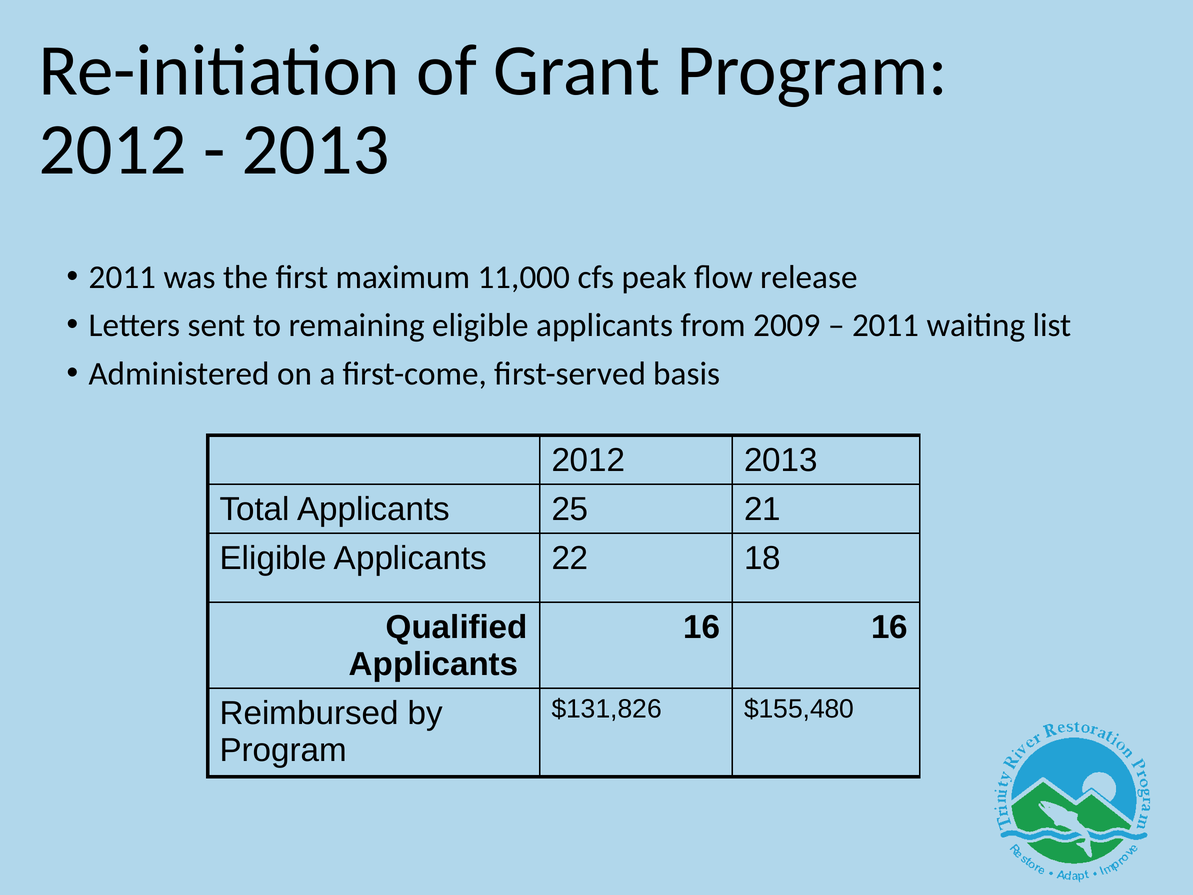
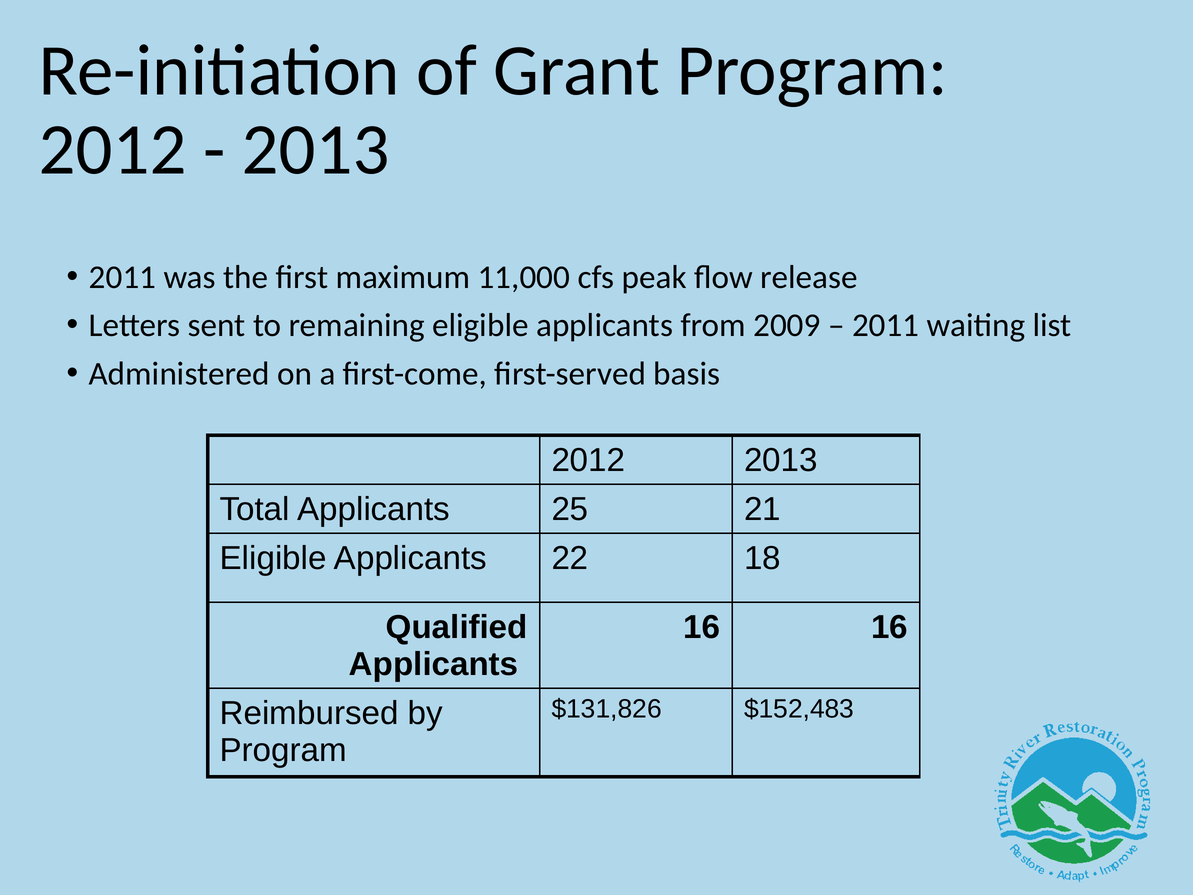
$155,480: $155,480 -> $152,483 (799, 709)
